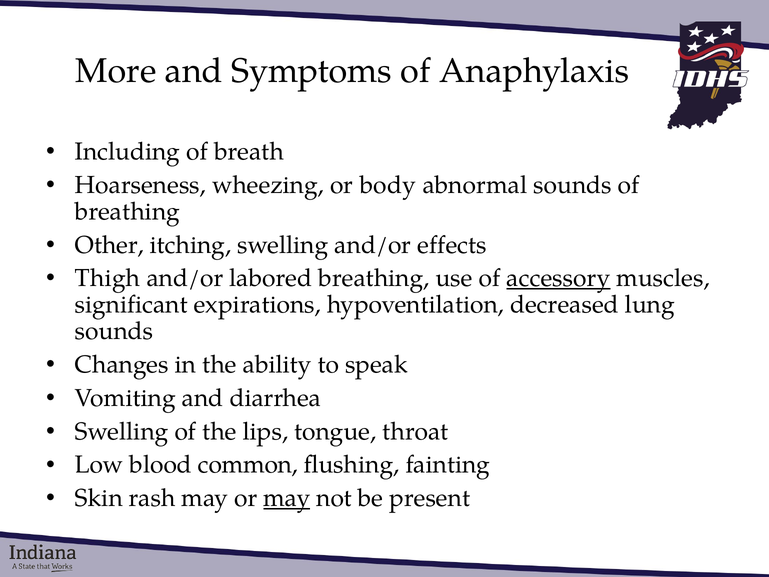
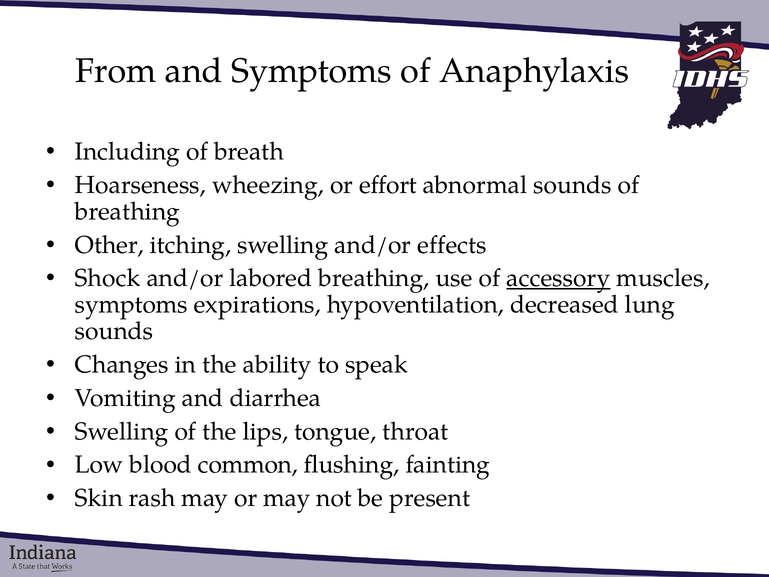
More: More -> From (116, 71)
body: body -> effort (388, 185)
Thigh: Thigh -> Shock (108, 278)
significant: significant -> symptoms (131, 305)
may underline: present -> none (287, 498)
